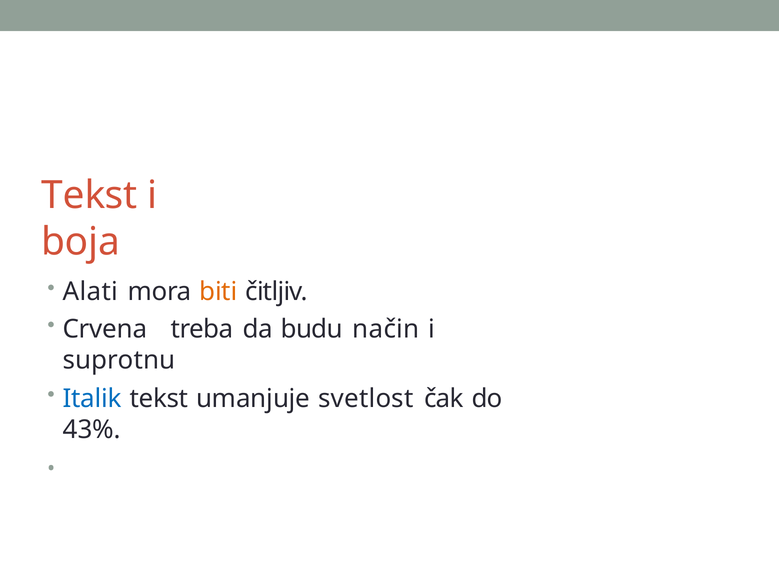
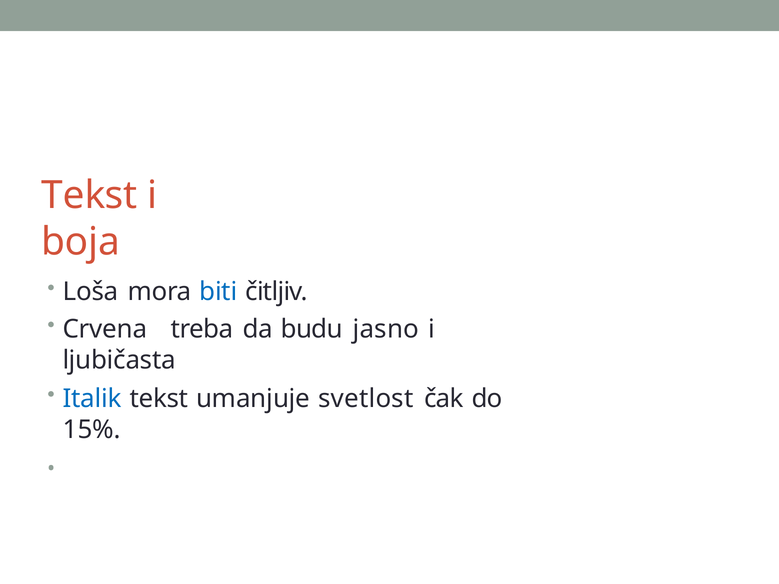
Alati: Alati -> Loša (91, 292)
biti colour: orange -> blue (218, 292)
način: način -> jasno (386, 329)
suprotnu: suprotnu -> ljubičasta (119, 360)
43%: 43% -> 15% (92, 430)
